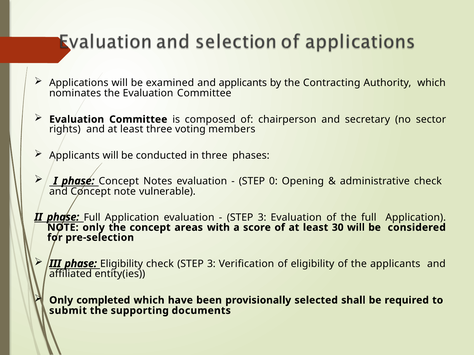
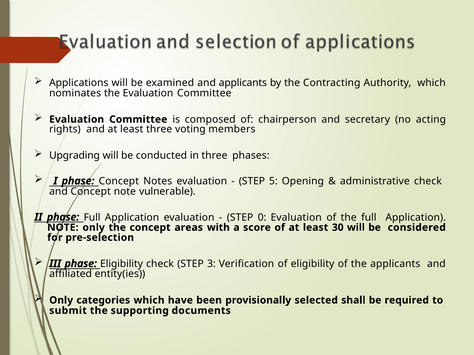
sector: sector -> acting (431, 120)
Applicants: Applicants -> Upgrading (75, 156)
0: 0 -> 5 (273, 181)
3: 3 -> 0 (262, 218)
completed: completed -> categories (103, 301)
